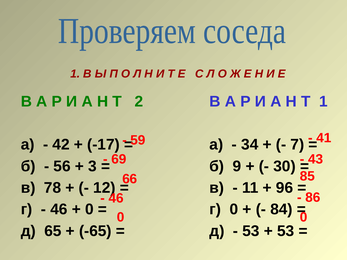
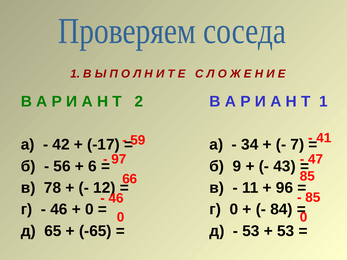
69: 69 -> 97 (119, 159)
43: 43 -> 47 (316, 159)
3: 3 -> 6 (92, 166)
30: 30 -> 43 (285, 166)
86: 86 -> 85 (313, 198)
